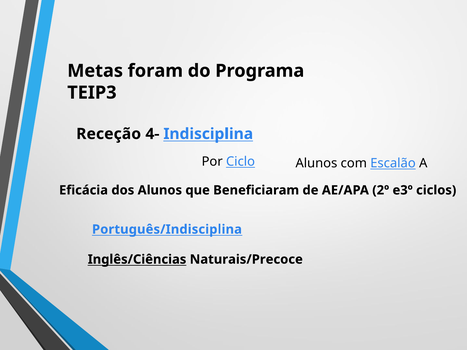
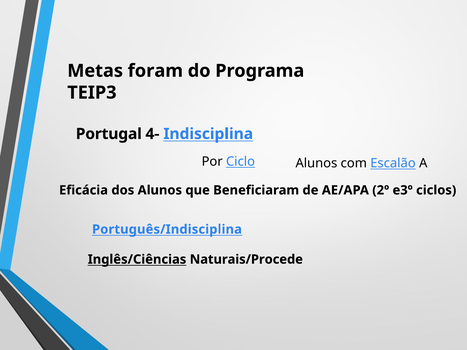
Receção: Receção -> Portugal (109, 134)
Naturais/Precoce: Naturais/Precoce -> Naturais/Procede (246, 260)
